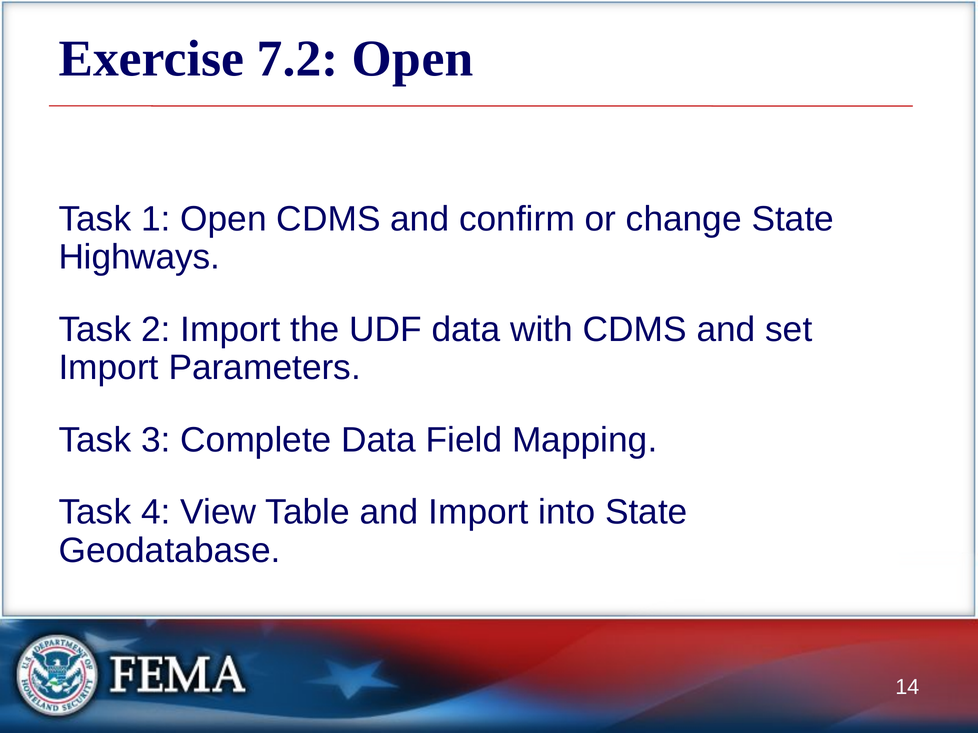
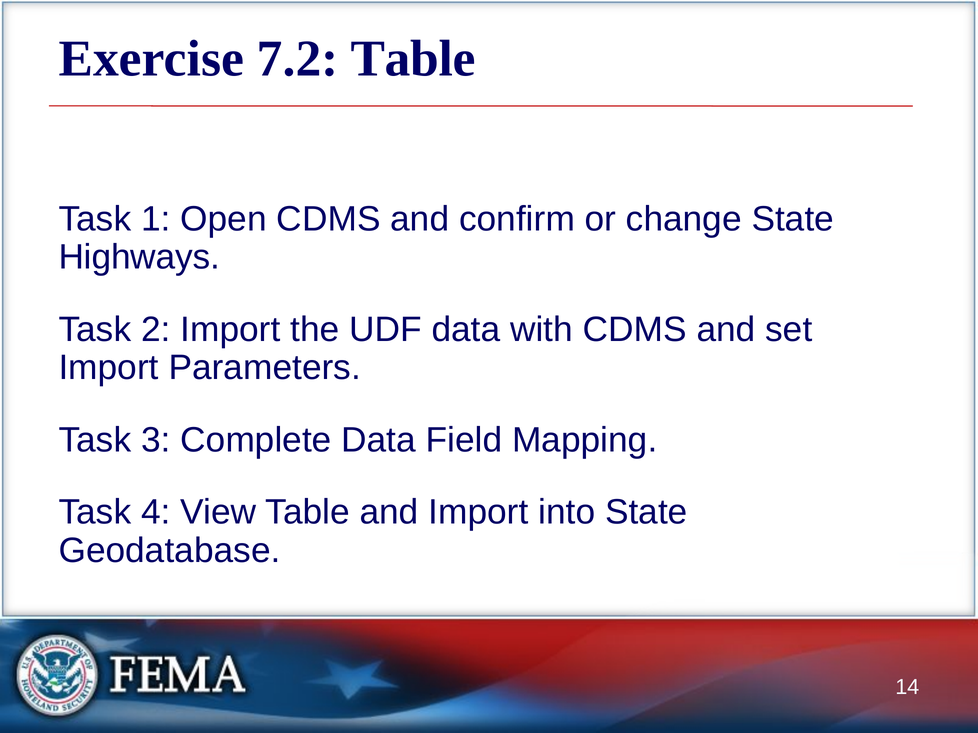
7.2 Open: Open -> Table (413, 59)
